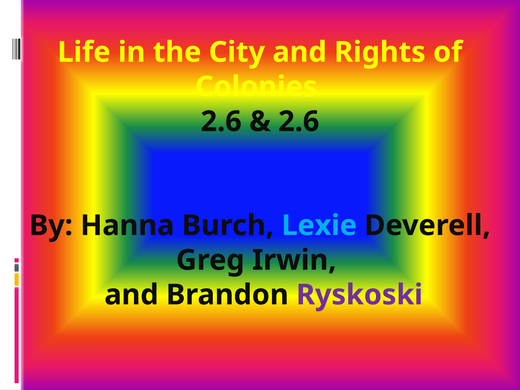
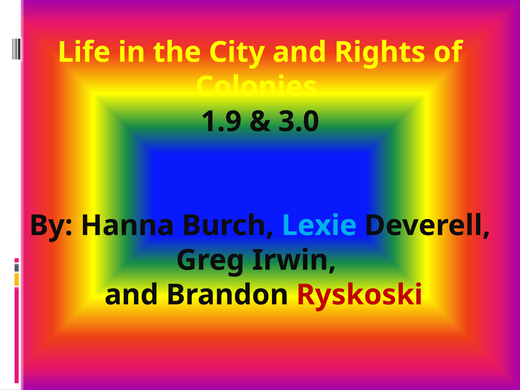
2.6: 2.6 -> 1.9 (221, 122)
2.6: 2.6 -> 3.0 (299, 122)
Ryskoski colour: purple -> red (359, 295)
